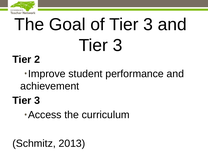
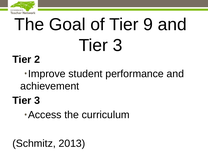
of Tier 3: 3 -> 9 (148, 25)
